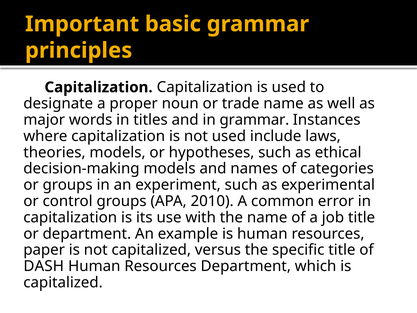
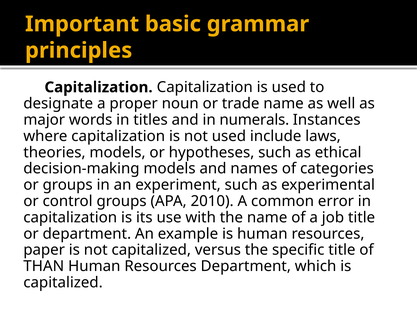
in grammar: grammar -> numerals (254, 120)
DASH: DASH -> THAN (44, 266)
